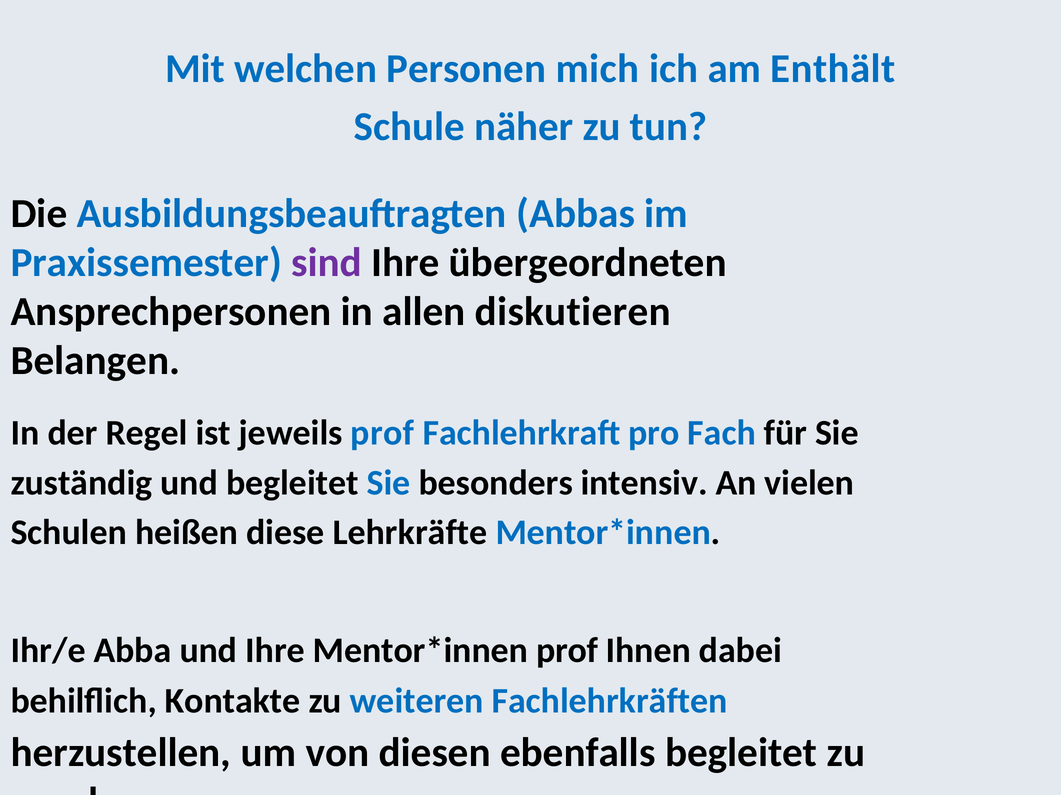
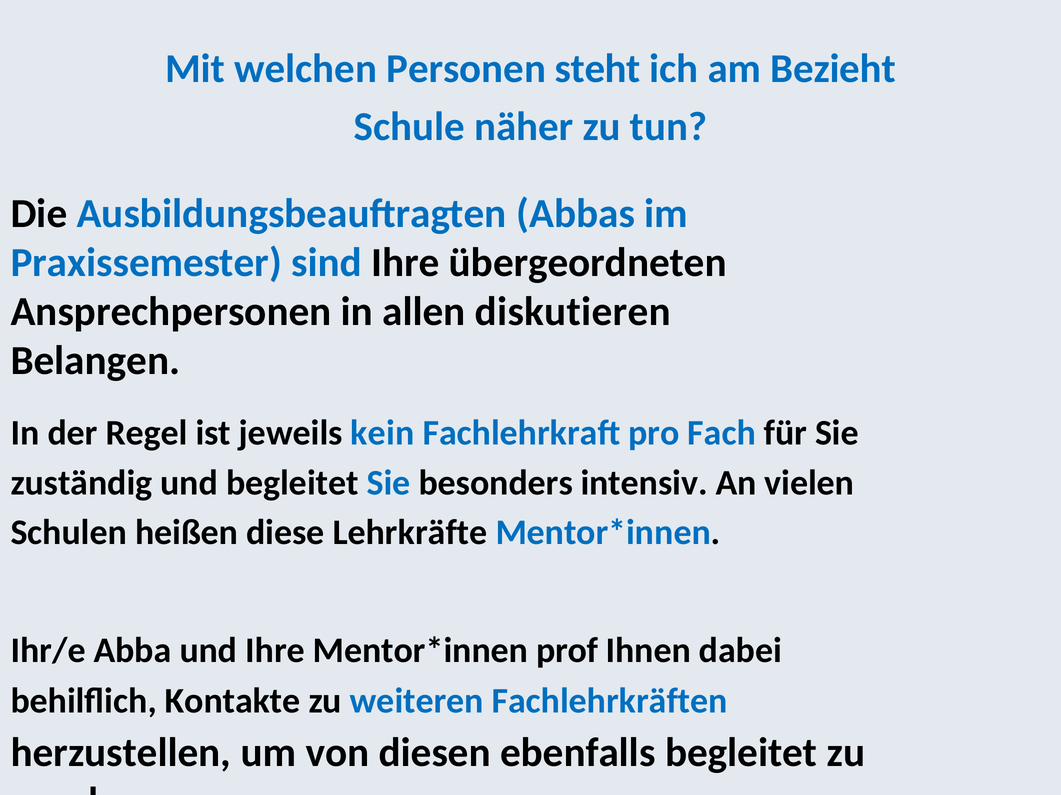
mich: mich -> steht (598, 69)
Enthält: Enthält -> Bezieht (833, 69)
sind colour: purple -> blue (327, 263)
jeweils prof: prof -> kein (382, 433)
